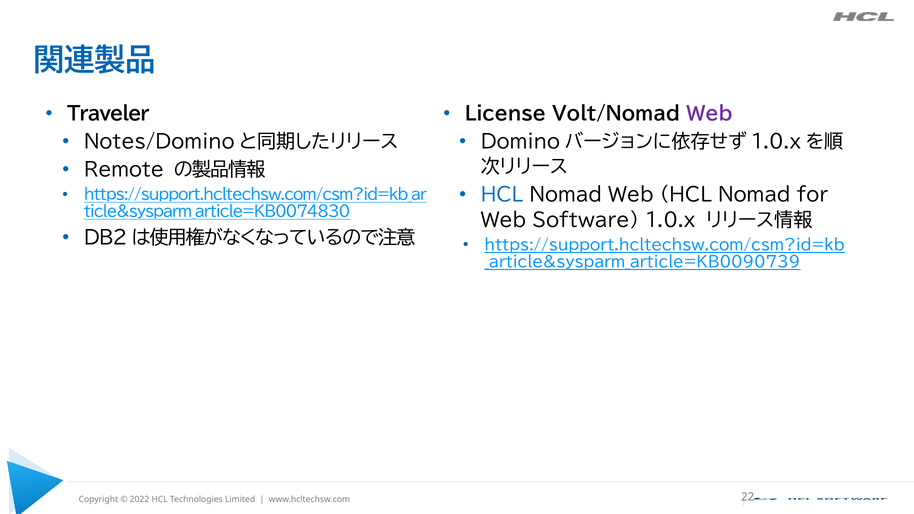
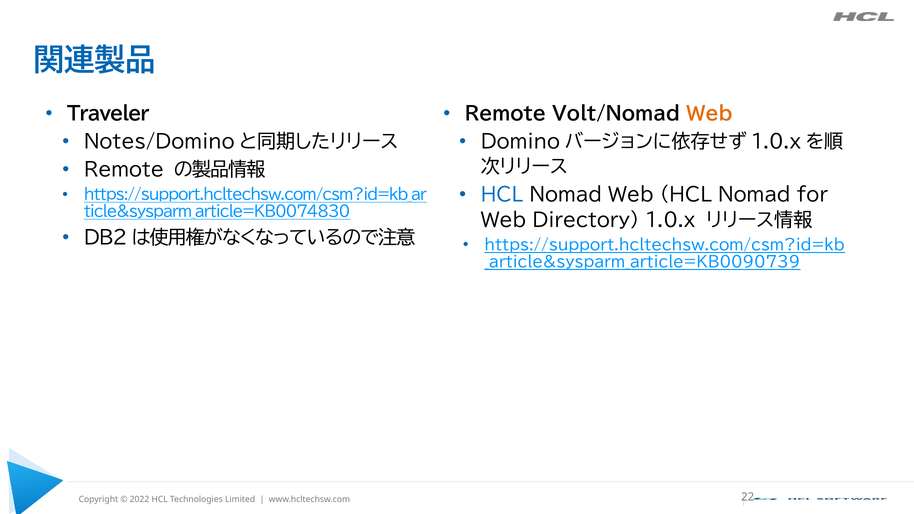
License: License -> Remote (505, 114)
Web colour: purple -> orange (709, 114)
Software: Software -> Directory (586, 220)
